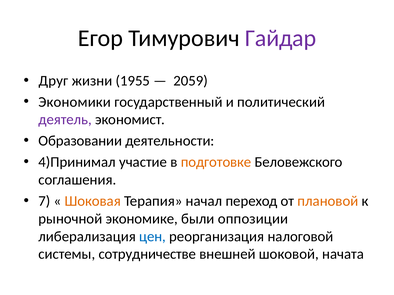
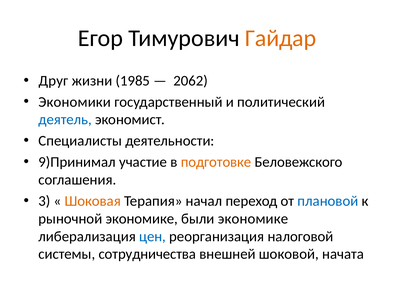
Гайдар colour: purple -> orange (281, 38)
1955: 1955 -> 1985 (133, 81)
2059: 2059 -> 2062 (191, 81)
деятель colour: purple -> blue (65, 120)
Образовании: Образовании -> Специалисты (80, 141)
4)Принимал: 4)Принимал -> 9)Принимал (77, 162)
7: 7 -> 3 (44, 201)
плановой colour: orange -> blue (328, 201)
были оппозиции: оппозиции -> экономике (253, 219)
сотрудничестве: сотрудничестве -> сотрудничества (147, 255)
